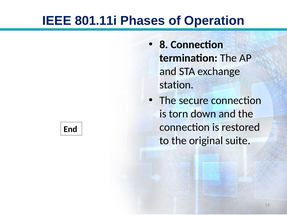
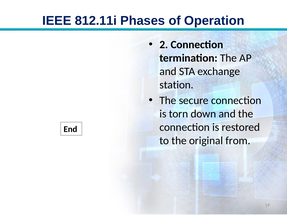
801.11i: 801.11i -> 812.11i (96, 21)
8: 8 -> 2 (164, 45)
suite: suite -> from (238, 141)
